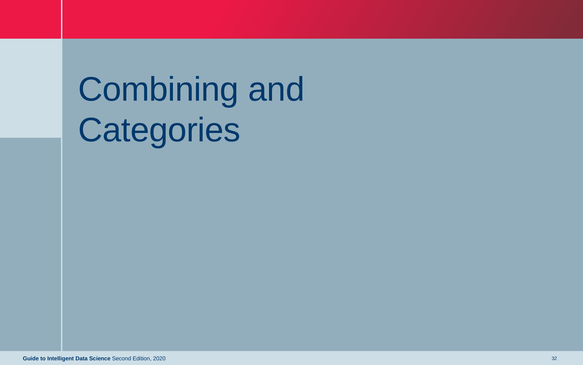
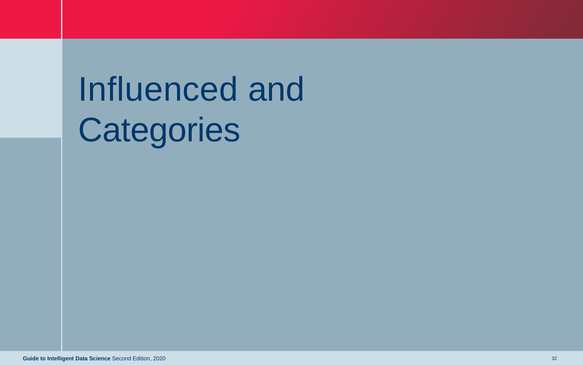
Combining: Combining -> Influenced (158, 89)
